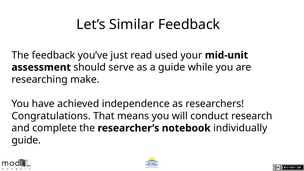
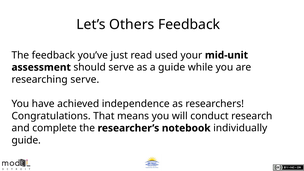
Similar: Similar -> Others (132, 25)
researching make: make -> serve (85, 79)
